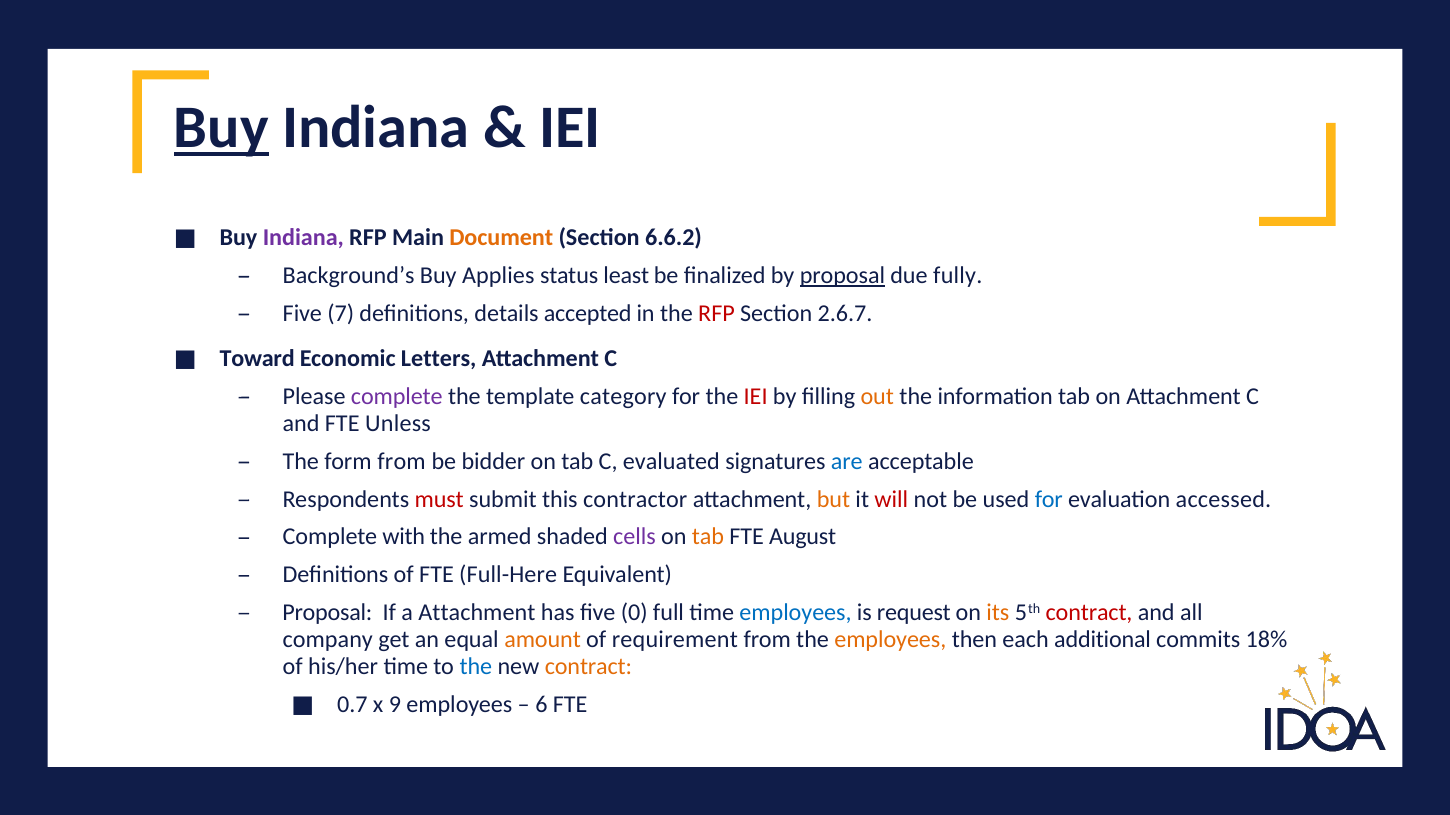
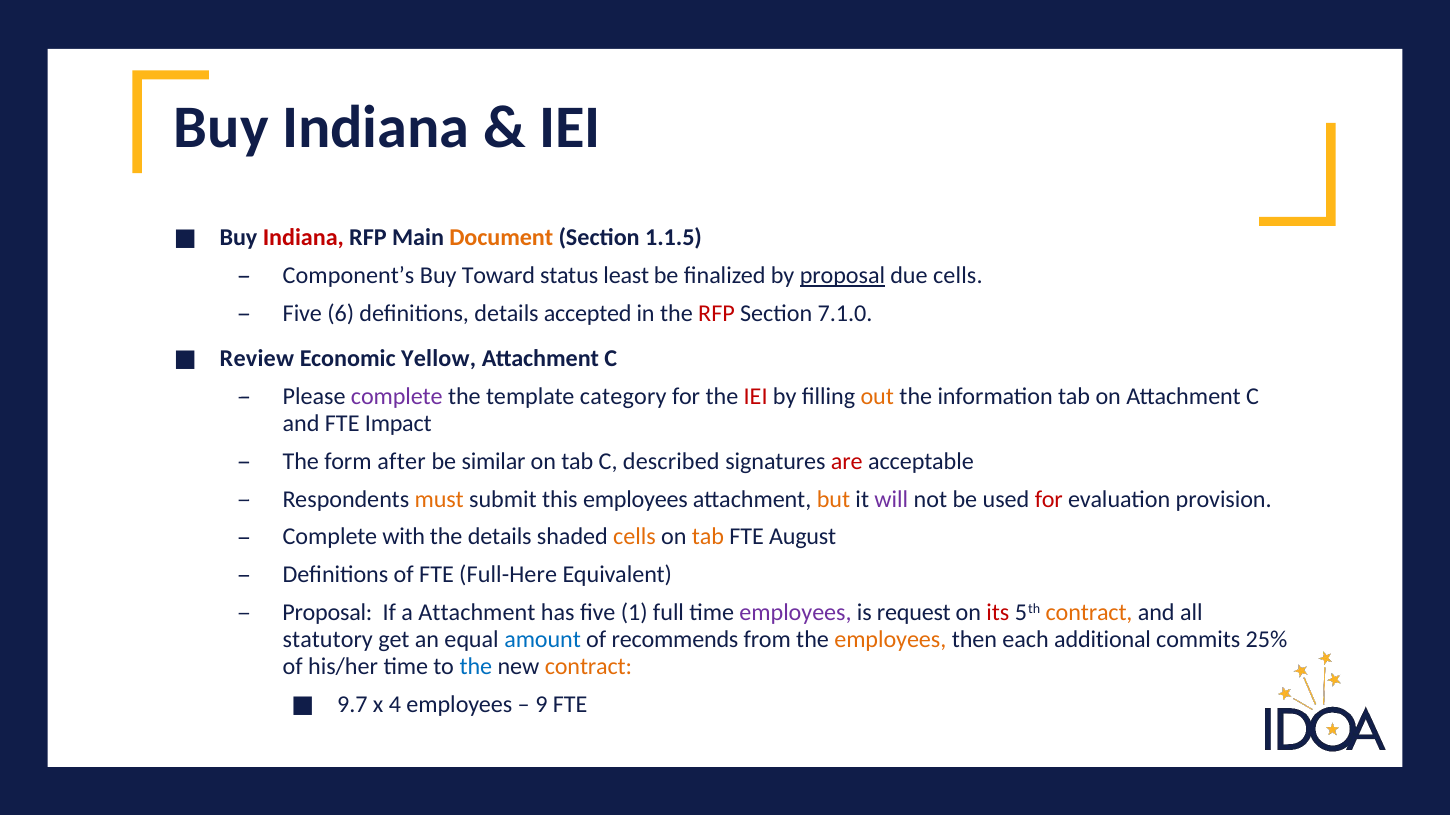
Buy underline: present -> none (221, 128)
Indiana colour: purple -> red (303, 238)
6.6.2: 6.6.2 -> 1.1.5 (674, 238)
Background’s: Background’s -> Component’s (349, 276)
Applies: Applies -> Toward (498, 276)
due fully: fully -> cells (958, 276)
7: 7 -> 6 (341, 313)
2.6.7: 2.6.7 -> 7.1.0 (845, 313)
Toward: Toward -> Review (257, 359)
Letters: Letters -> Yellow (439, 359)
Unless: Unless -> Impact (398, 424)
form from: from -> after (402, 462)
bidder: bidder -> similar (494, 462)
evaluated: evaluated -> described (671, 462)
are colour: blue -> red (847, 462)
must colour: red -> orange (439, 499)
this contractor: contractor -> employees (635, 499)
will colour: red -> purple (891, 499)
for colour: blue -> red (1049, 499)
accessed: accessed -> provision (1224, 499)
the armed: armed -> details (500, 537)
cells colour: purple -> orange (635, 537)
0: 0 -> 1 (634, 613)
employees colour: blue -> purple (796, 613)
its colour: orange -> red (998, 613)
contract colour: red -> orange (1089, 613)
company: company -> statutory (328, 640)
amount colour: orange -> blue (543, 640)
requirement: requirement -> recommends (675, 640)
18%: 18% -> 25% (1267, 640)
0.7: 0.7 -> 9.7 (352, 705)
9: 9 -> 4 (395, 705)
6: 6 -> 9 (541, 705)
